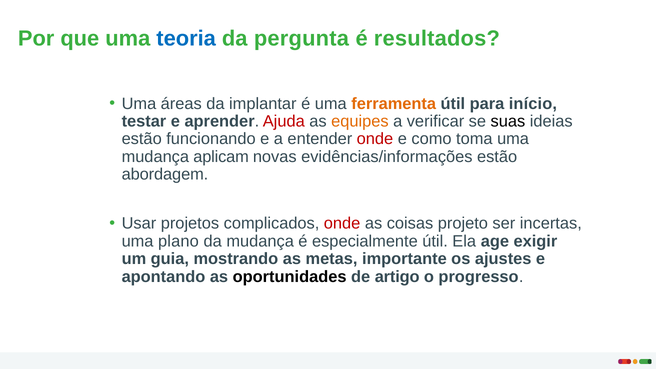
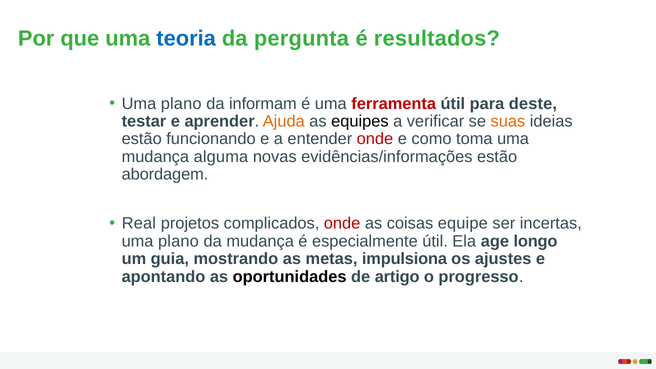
áreas: áreas -> plano (181, 104)
implantar: implantar -> informam (263, 104)
ferramenta colour: orange -> red (394, 104)
início: início -> deste (533, 104)
Ajuda colour: red -> orange (284, 121)
equipes colour: orange -> black (360, 121)
suas colour: black -> orange (508, 121)
aplicam: aplicam -> alguma (221, 157)
Usar: Usar -> Real (139, 224)
projeto: projeto -> equipe (463, 224)
exigir: exigir -> longo (536, 241)
importante: importante -> impulsiona (404, 259)
